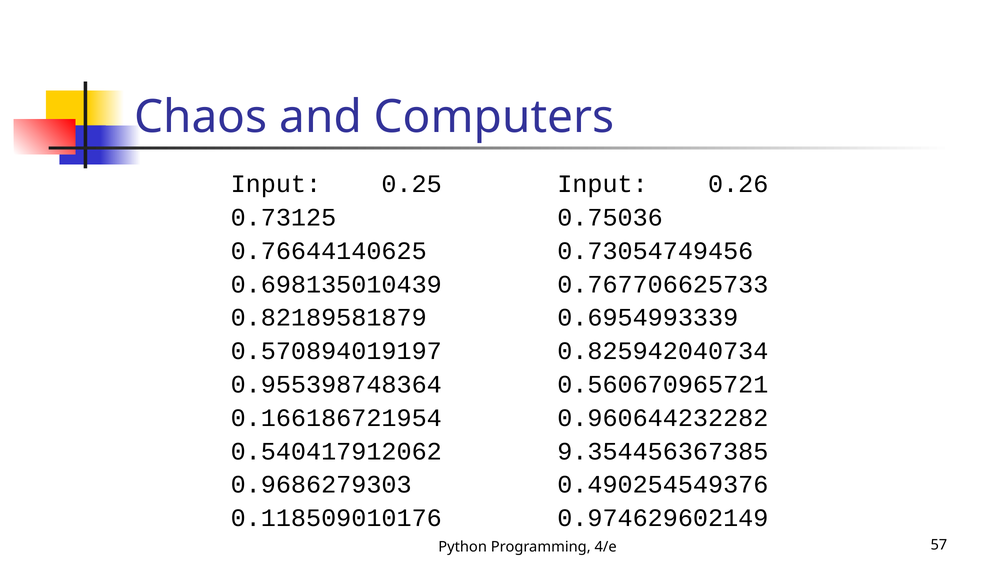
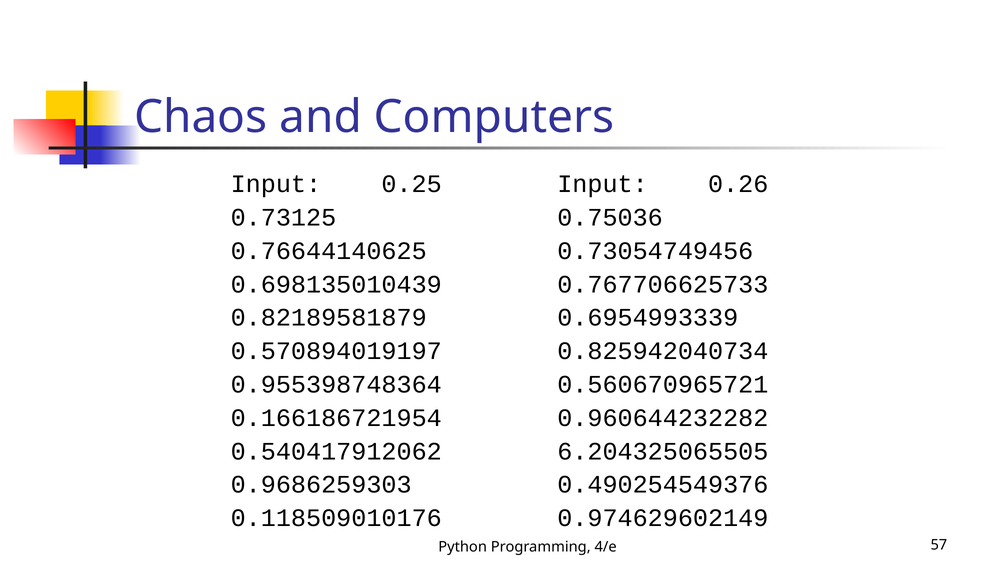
9.354456367385: 9.354456367385 -> 6.204325065505 (663, 451)
0.9686279303: 0.9686279303 -> 0.9686259303 (321, 485)
